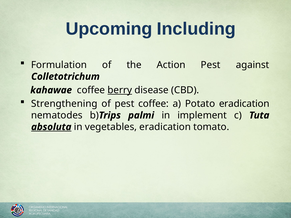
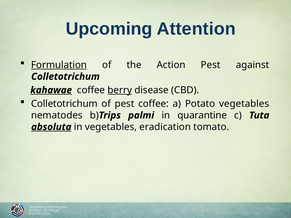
Including: Including -> Attention (196, 29)
Formulation underline: none -> present (59, 65)
kahawae underline: none -> present (51, 90)
Strengthening: Strengthening -> Colletotrichum (64, 104)
Potato eradication: eradication -> vegetables (244, 104)
implement: implement -> quarantine (202, 115)
